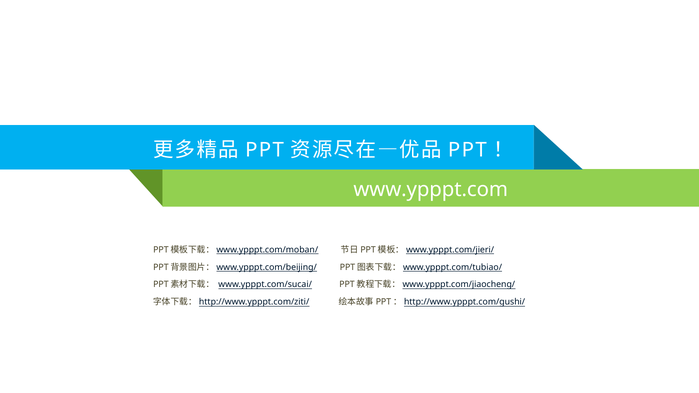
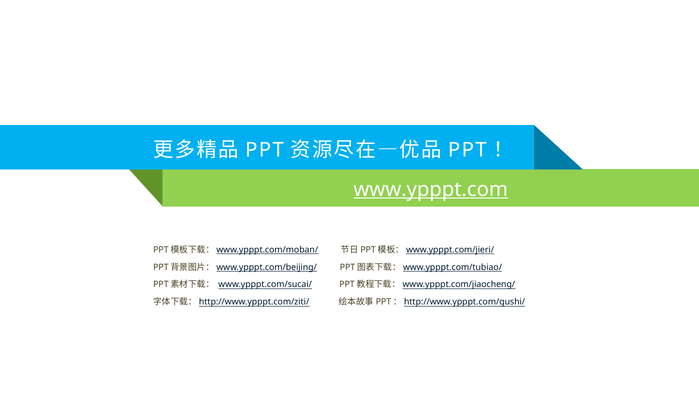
www.ypppt.com underline: none -> present (431, 189)
